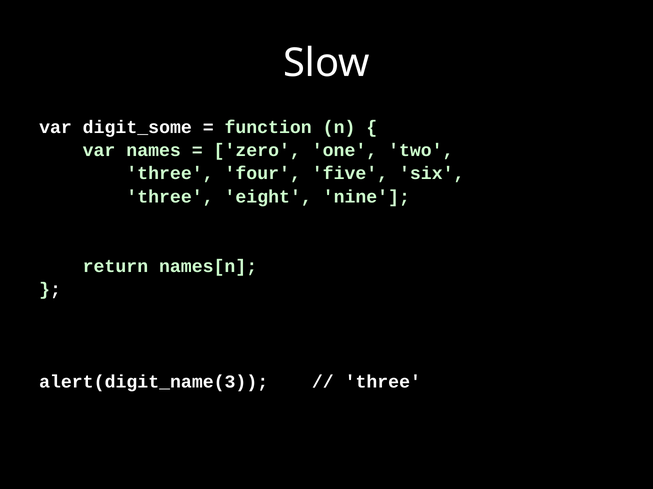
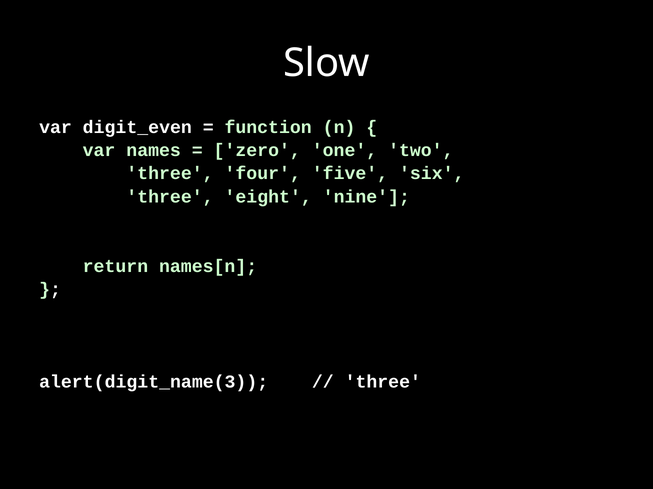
digit_some: digit_some -> digit_even (137, 127)
